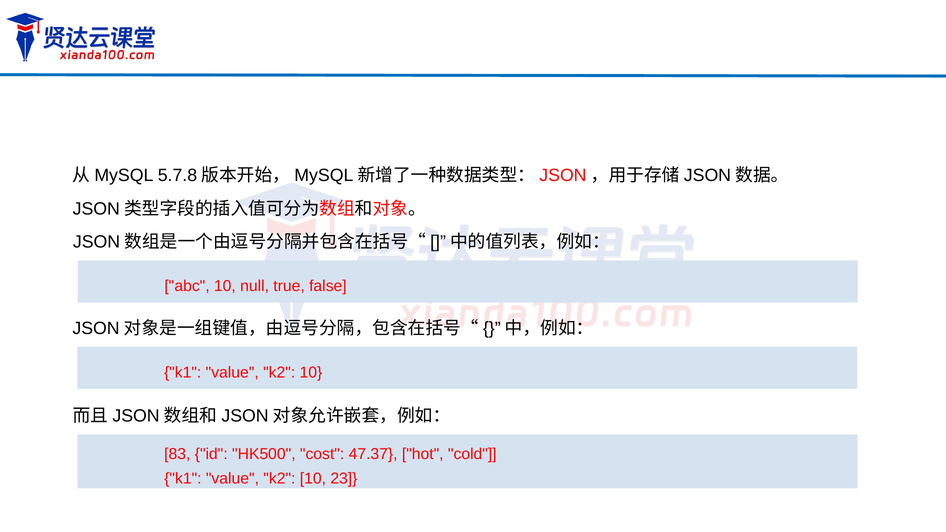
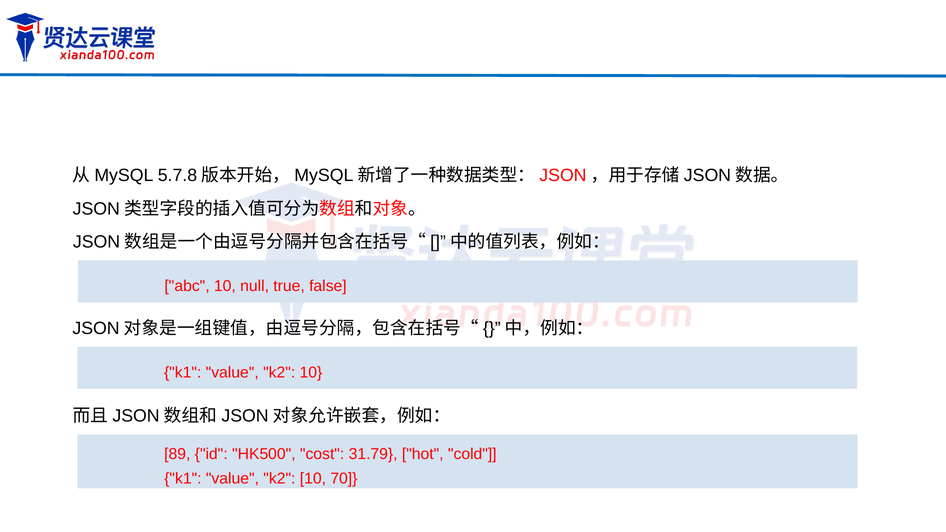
83: 83 -> 89 (177, 454)
47.37: 47.37 -> 31.79 (373, 454)
23: 23 -> 70 (344, 479)
